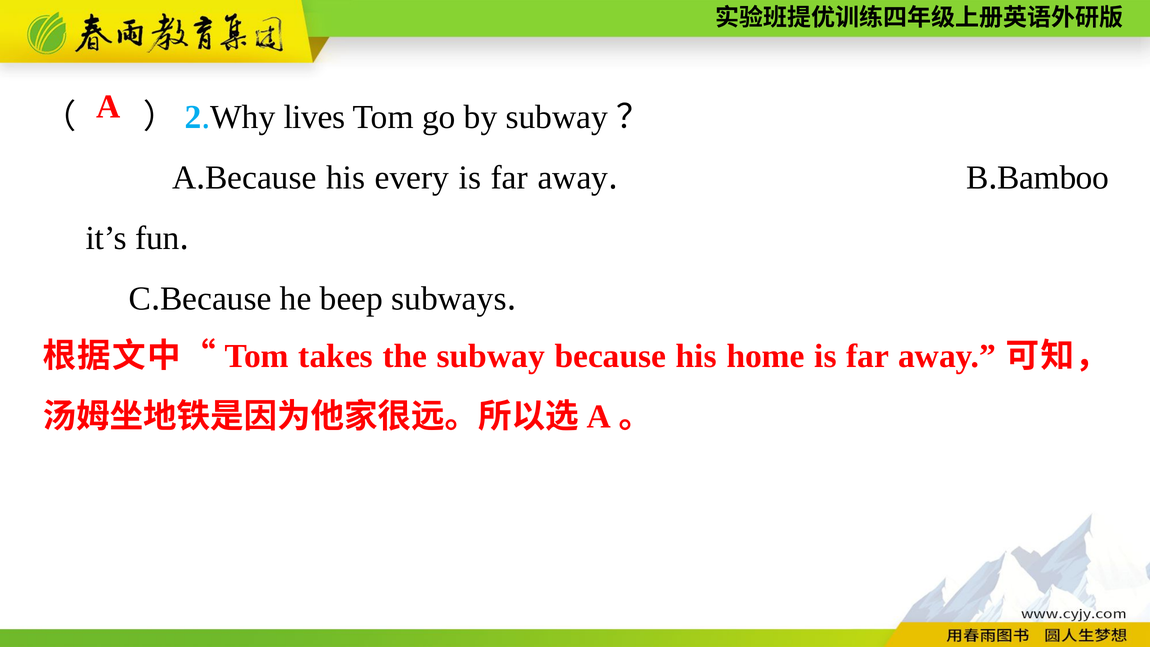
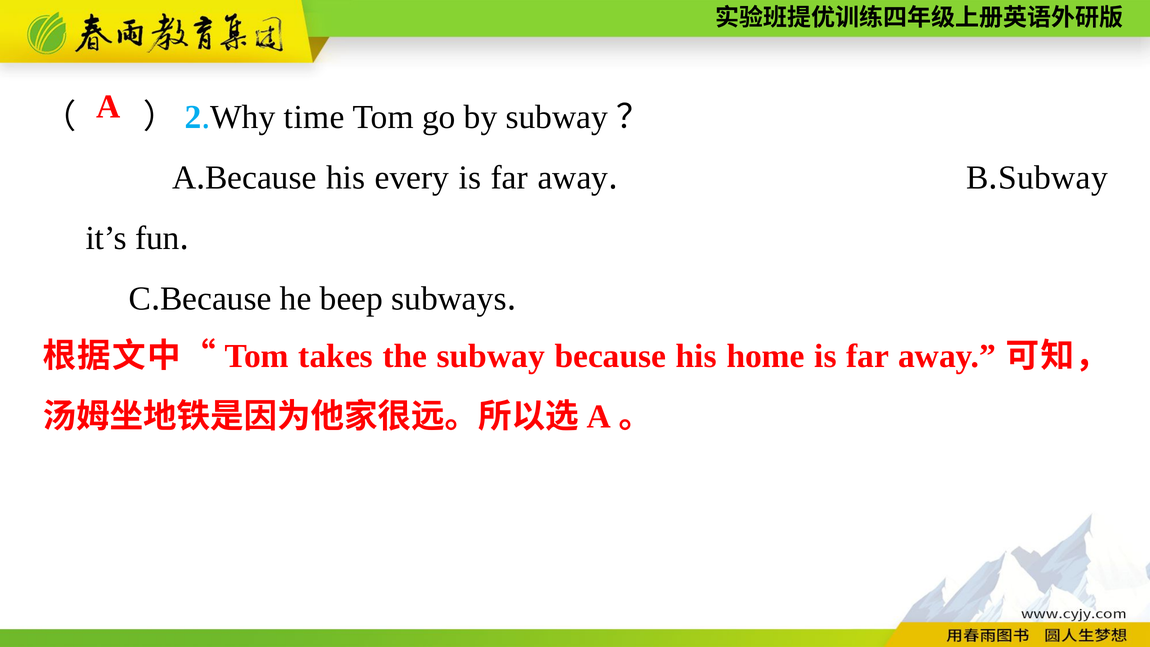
lives: lives -> time (314, 117)
Bamboo: Bamboo -> Subway (1053, 178)
